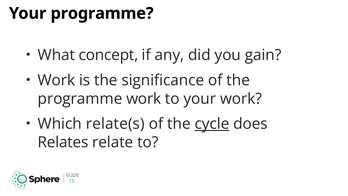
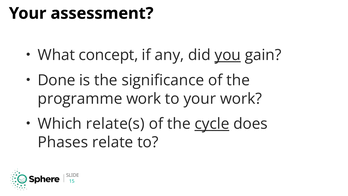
Your programme: programme -> assessment (102, 13)
you underline: none -> present (228, 55)
Work: Work -> Done (56, 80)
Relates: Relates -> Phases (63, 142)
